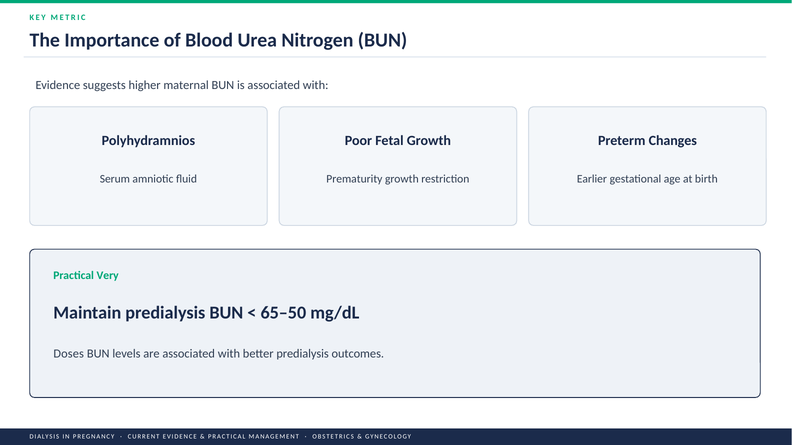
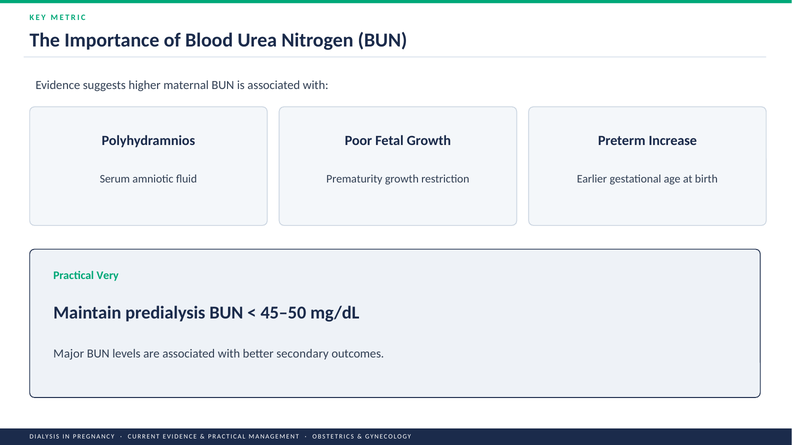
Changes: Changes -> Increase (673, 141)
65–50: 65–50 -> 45–50 (283, 313)
Doses: Doses -> Major (69, 354)
better predialysis: predialysis -> secondary (303, 354)
